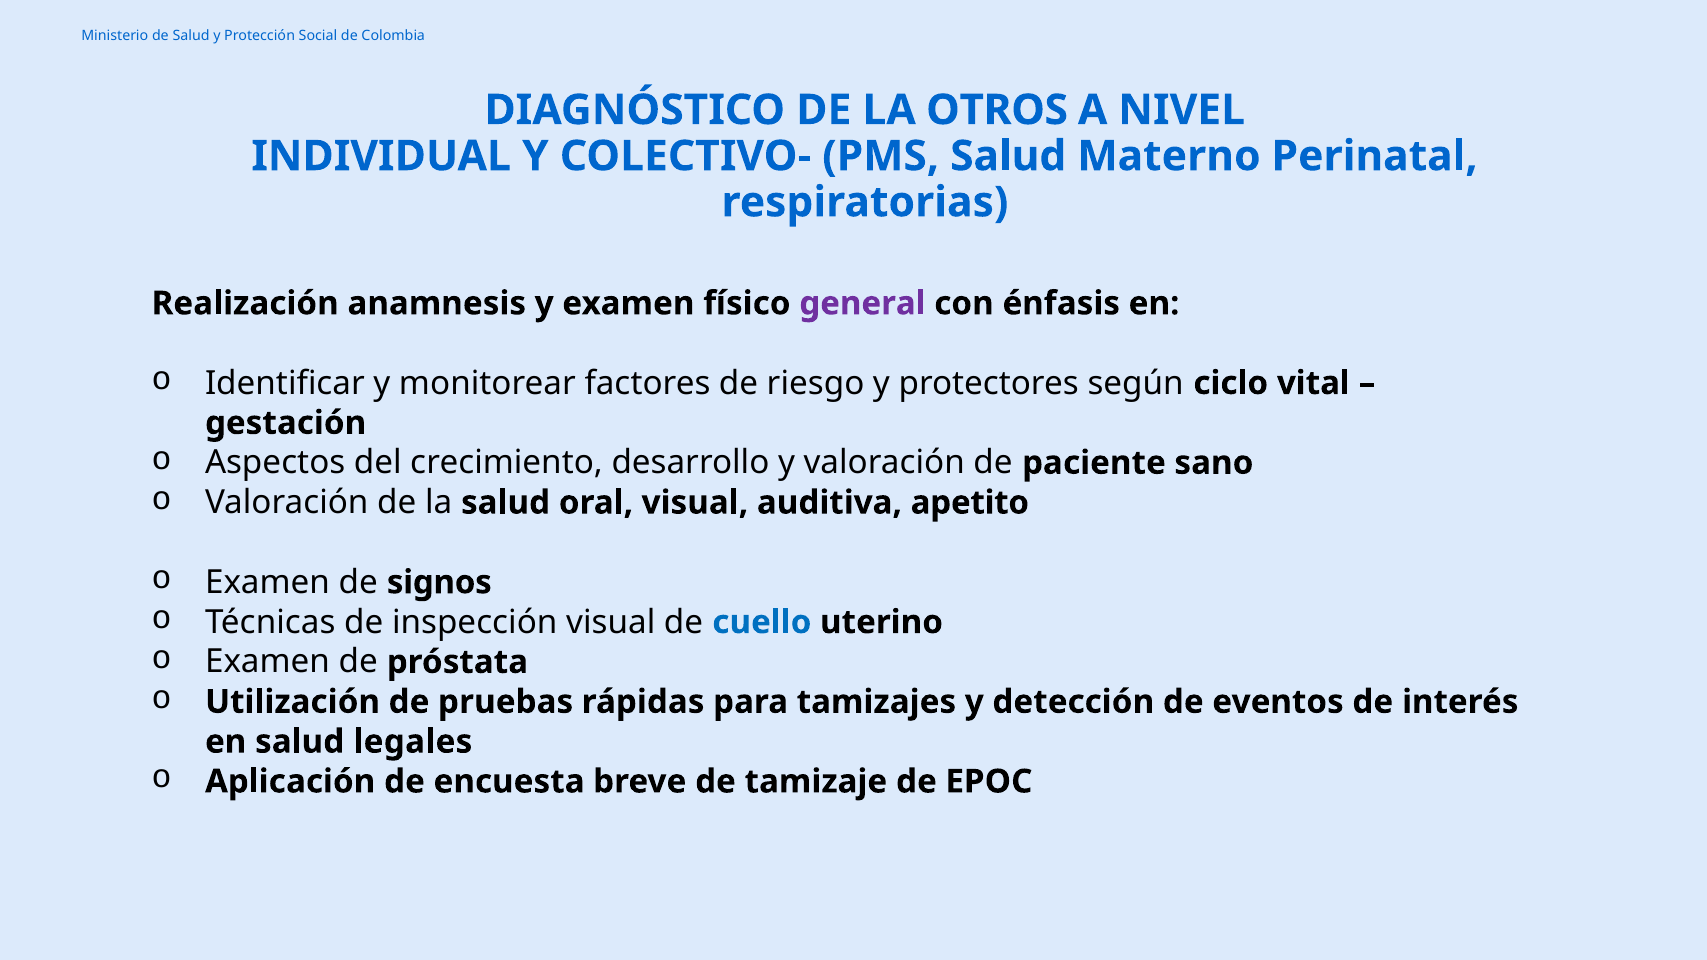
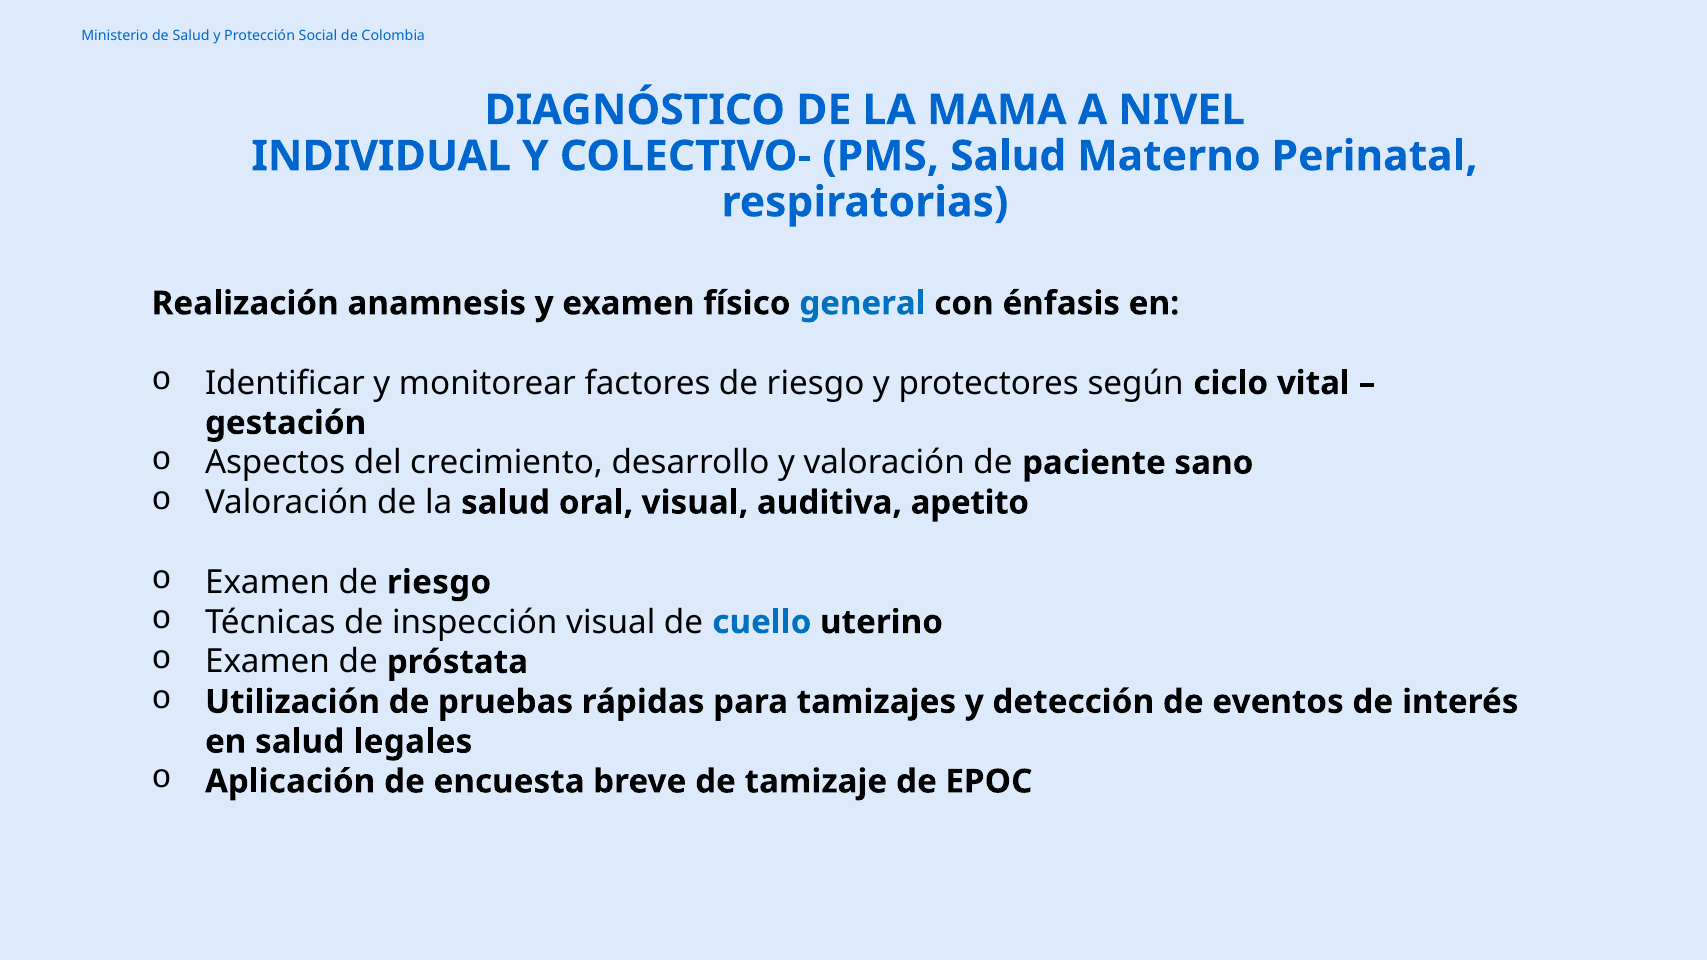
OTROS: OTROS -> MAMA (997, 110)
general colour: purple -> blue (862, 303)
Examen de signos: signos -> riesgo (439, 582)
